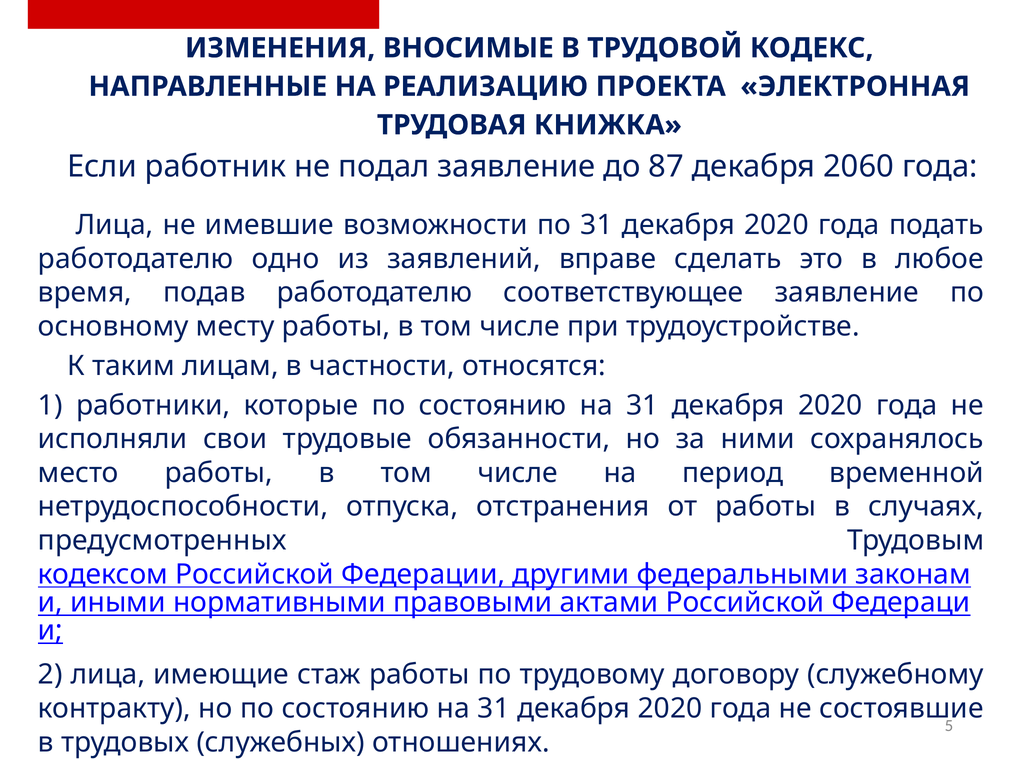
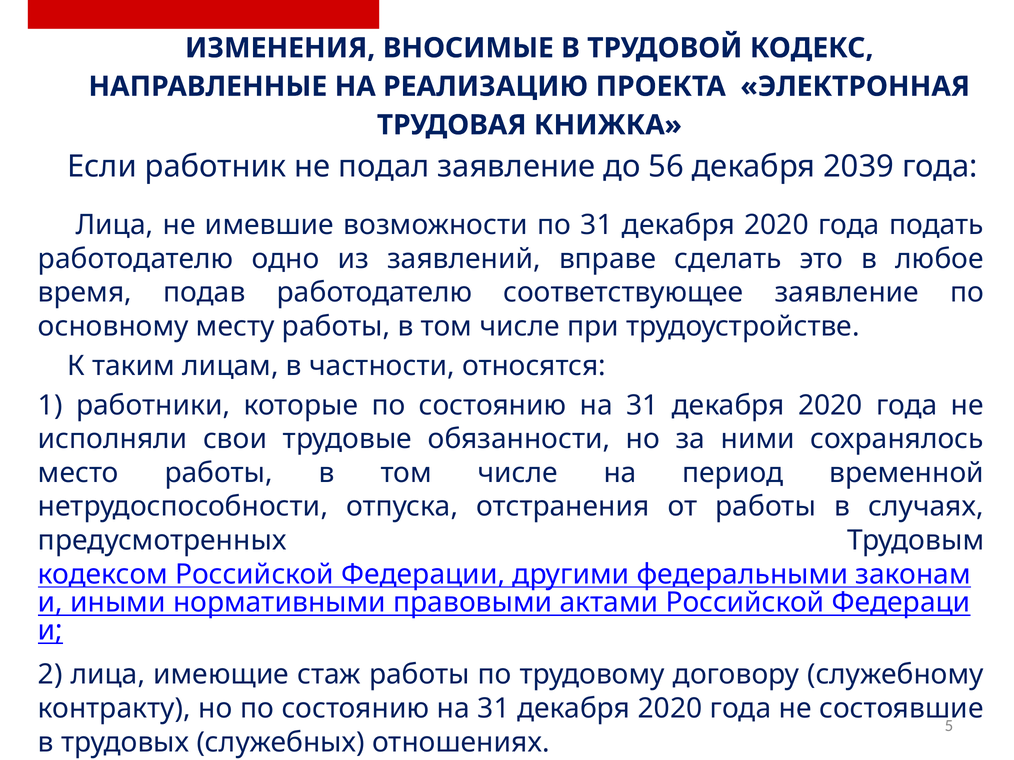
87: 87 -> 56 (666, 166)
2060: 2060 -> 2039 (859, 166)
